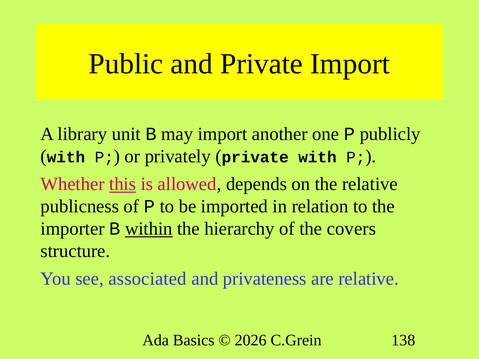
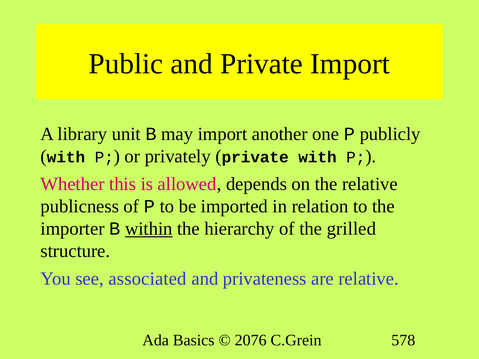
this underline: present -> none (123, 184)
covers: covers -> grilled (351, 229)
2026: 2026 -> 2076 (251, 340)
138: 138 -> 578 (403, 340)
